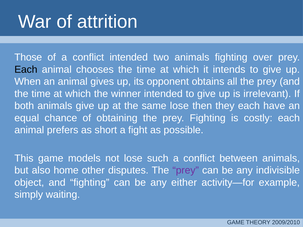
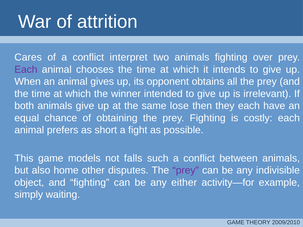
Those: Those -> Cares (28, 57)
conflict intended: intended -> interpret (129, 57)
Each colour: black -> purple (26, 70)
not lose: lose -> falls (133, 158)
